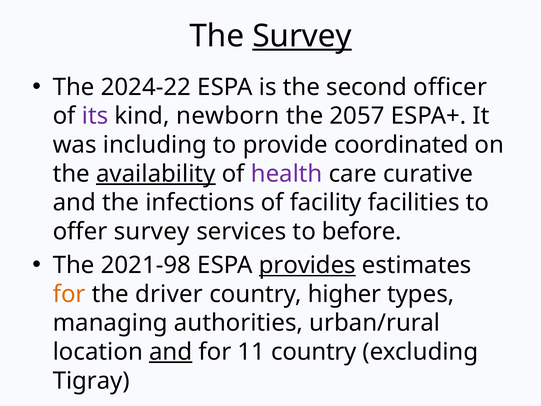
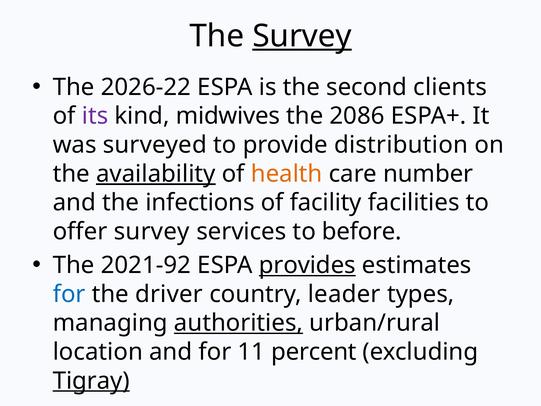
2024-22: 2024-22 -> 2026-22 (146, 87)
officer: officer -> clients (450, 87)
newborn: newborn -> midwives (228, 116)
2057: 2057 -> 2086 (357, 116)
including: including -> surveyed (155, 145)
coordinated: coordinated -> distribution (401, 145)
health colour: purple -> orange (287, 174)
curative: curative -> number (428, 174)
2021-98: 2021-98 -> 2021-92 (146, 265)
for colour: orange -> blue (69, 294)
higher: higher -> leader (344, 294)
authorities underline: none -> present (238, 323)
and underline: present -> none (171, 352)
11 country: country -> percent (314, 352)
Tigray underline: none -> present (91, 380)
